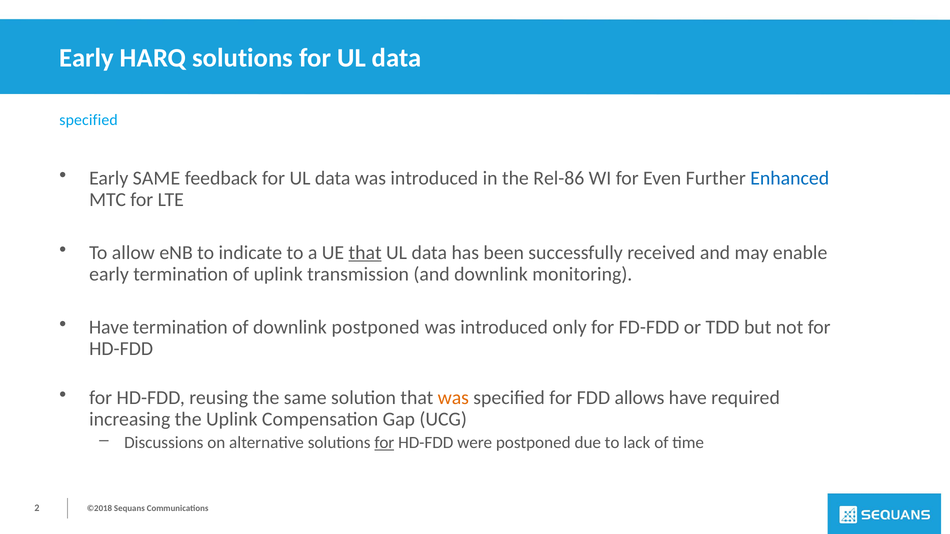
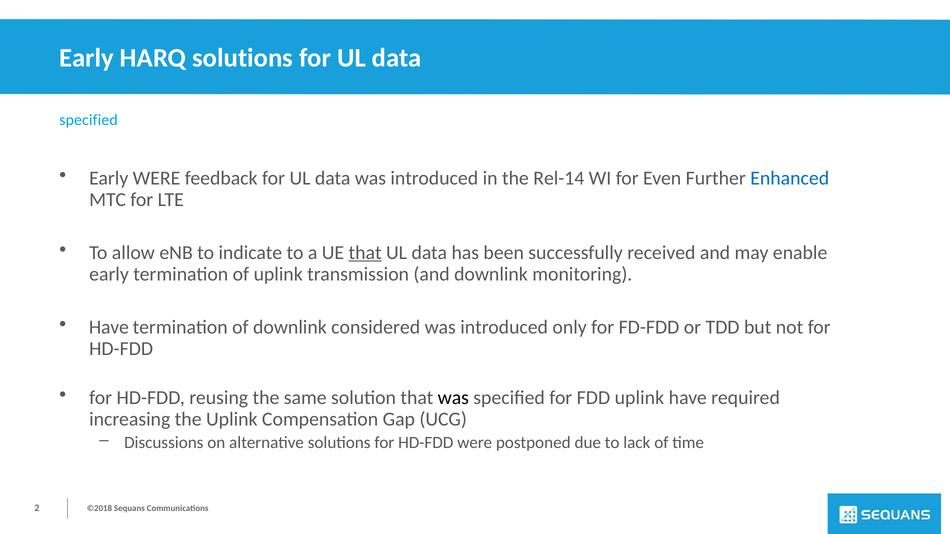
Early SAME: SAME -> WERE (156, 178)
Rel-86: Rel-86 -> Rel-14 (559, 178)
downlink postponed: postponed -> considered (376, 327)
was colour: orange -> black (453, 398)
FDD allows: allows -> uplink (639, 398)
for underline: present -> none (384, 443)
